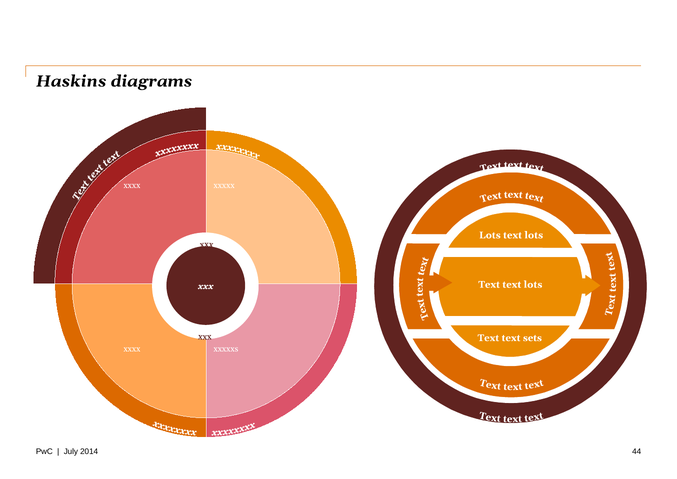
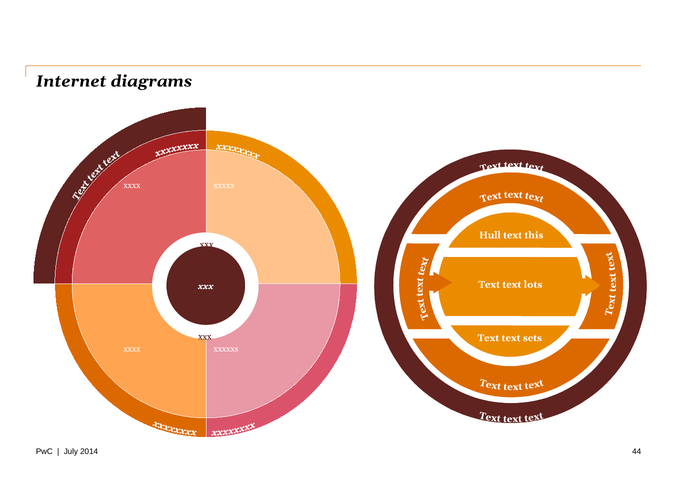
Haskins: Haskins -> Internet (71, 81)
Lots: Lots -> Hull (490, 235)
lots: lots -> this (534, 235)
